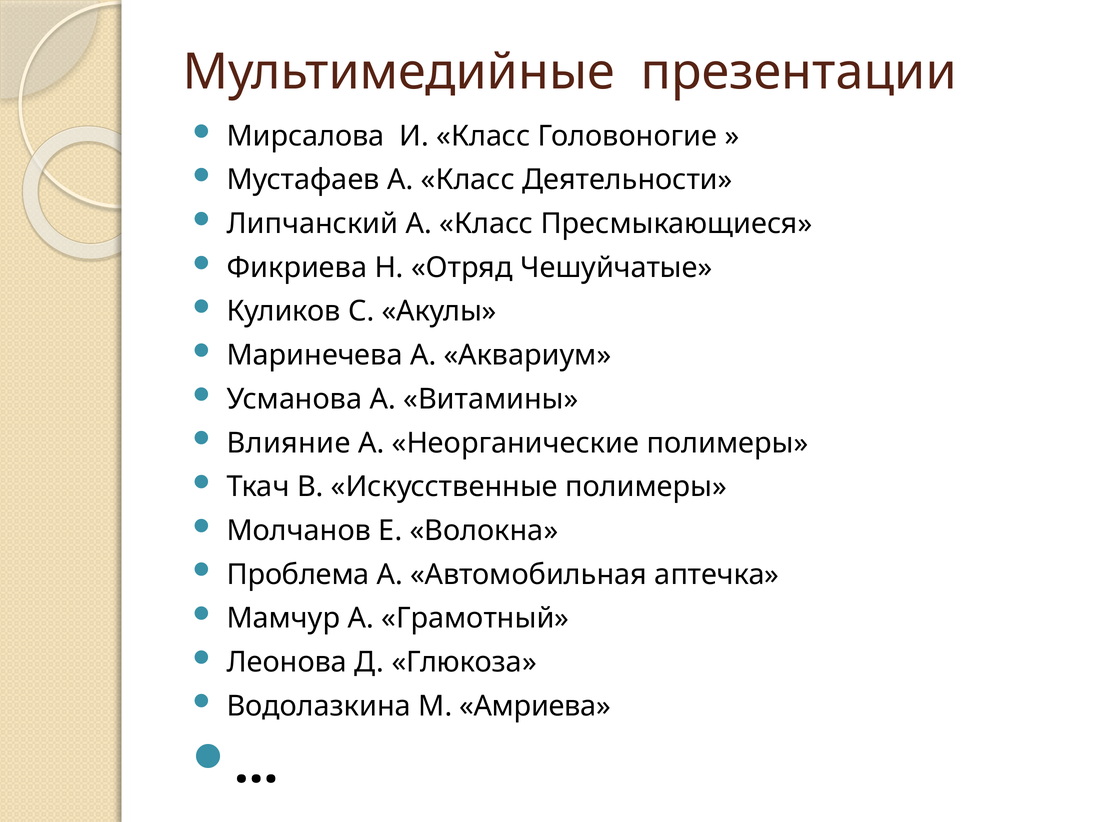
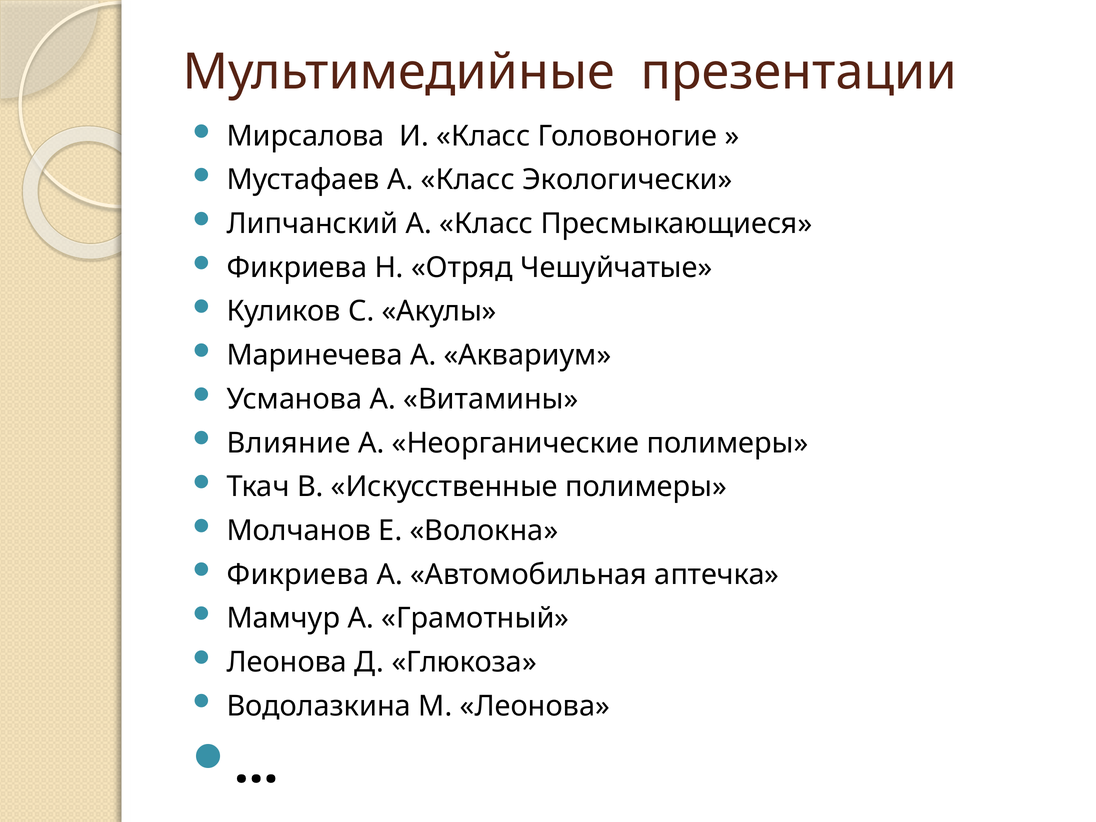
Деятельности: Деятельности -> Экологически (627, 180)
Проблема: Проблема -> Фикриева (298, 574)
М Амриева: Амриева -> Леонова (535, 706)
